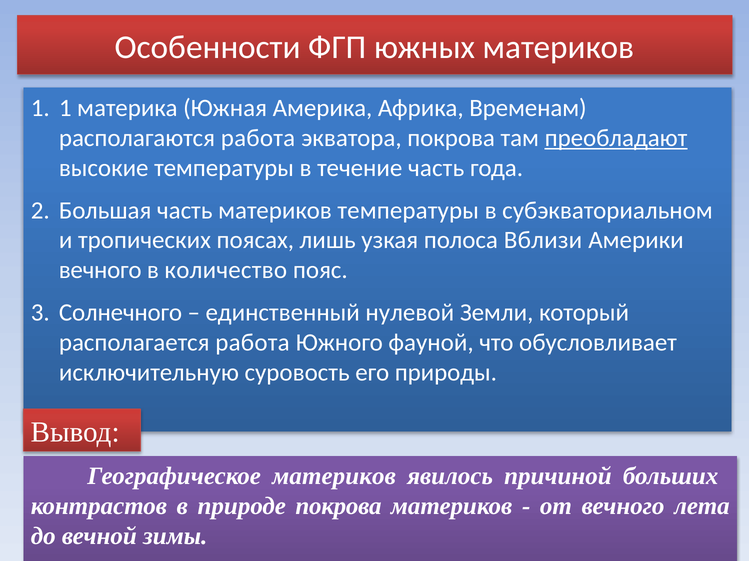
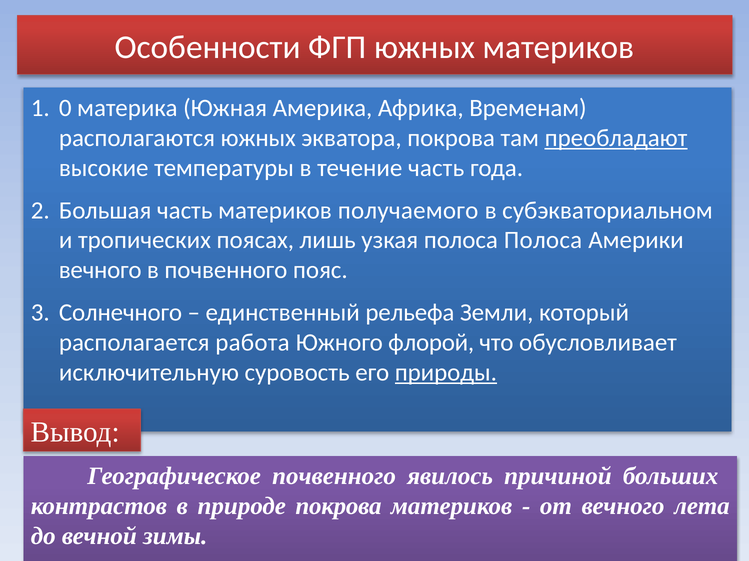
1: 1 -> 0 (65, 108)
располагаются работа: работа -> южных (258, 138)
материков температуры: температуры -> получаемого (408, 211)
полоса Вблизи: Вблизи -> Полоса (543, 241)
в количество: количество -> почвенного (226, 270)
нулевой: нулевой -> рельефа (410, 313)
фауной: фауной -> флорой (431, 343)
природы underline: none -> present (446, 373)
Географическое материков: материков -> почвенного (334, 477)
